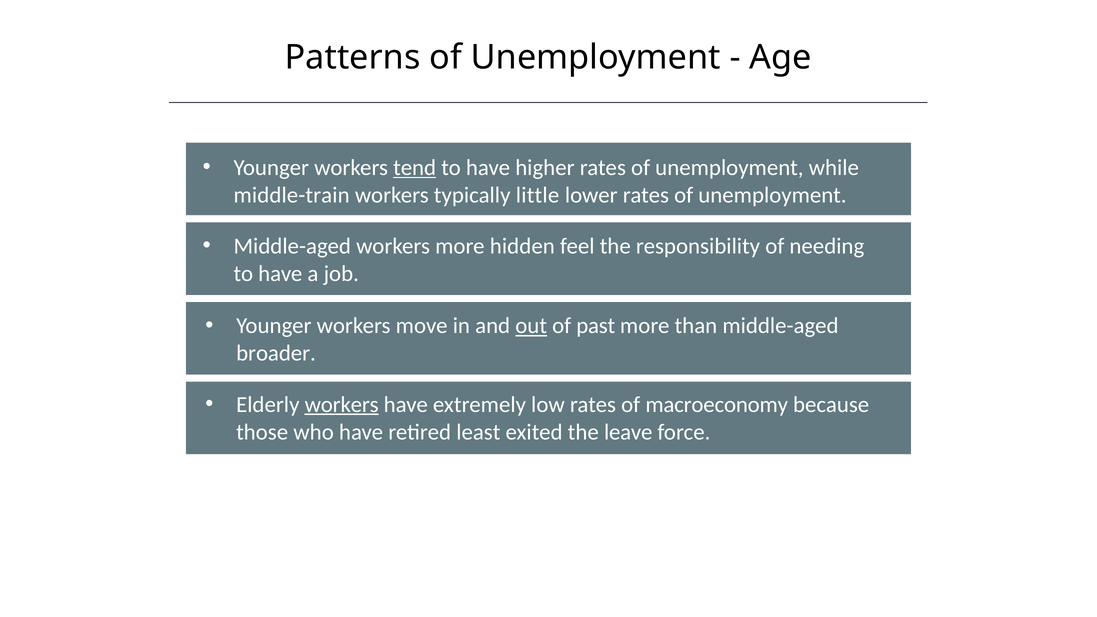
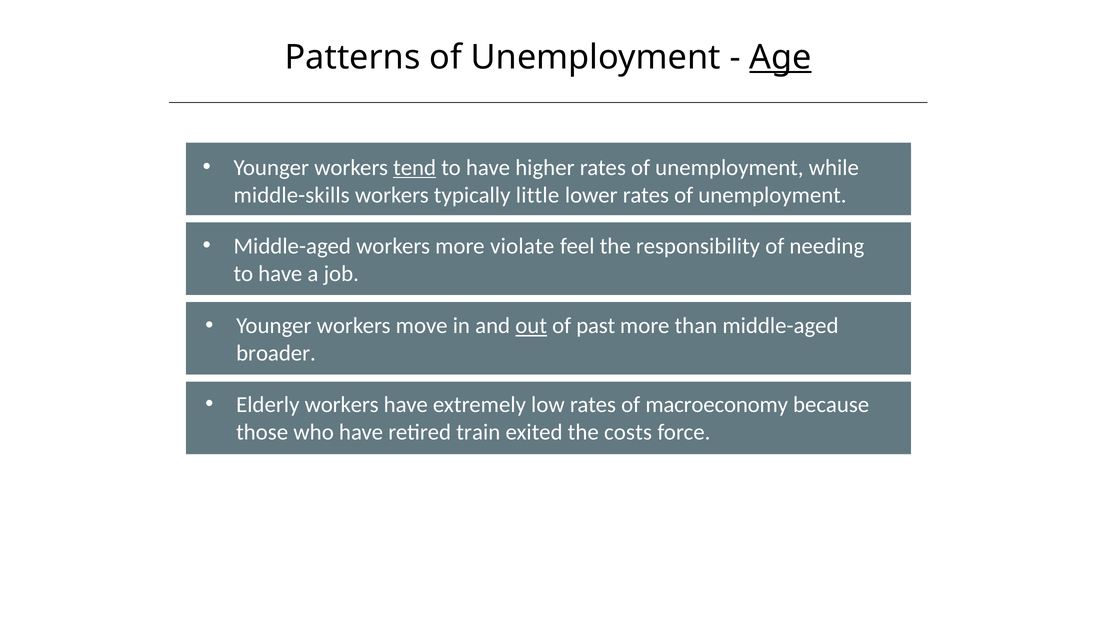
Age underline: none -> present (781, 57)
middle-train: middle-train -> middle-skills (292, 195)
hidden: hidden -> violate (522, 246)
workers underline: present -> none (342, 405)
least: least -> train (478, 432)
leave: leave -> costs (628, 432)
